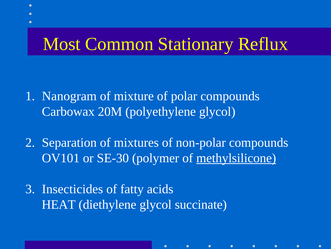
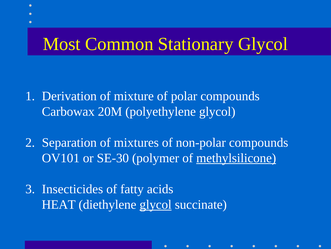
Stationary Reflux: Reflux -> Glycol (263, 44)
Nanogram: Nanogram -> Derivation (69, 96)
glycol underline: none -> present (156, 204)
